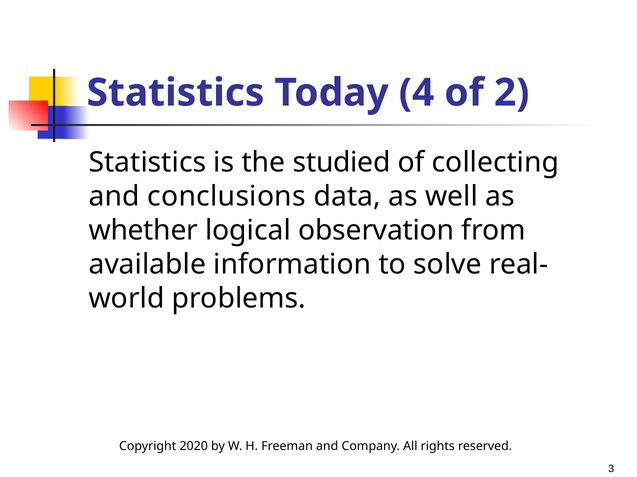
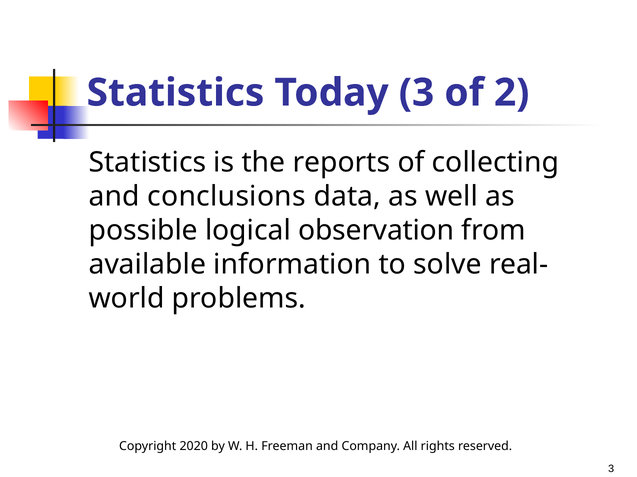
Today 4: 4 -> 3 (417, 93)
studied: studied -> reports (342, 163)
whether: whether -> possible (143, 231)
